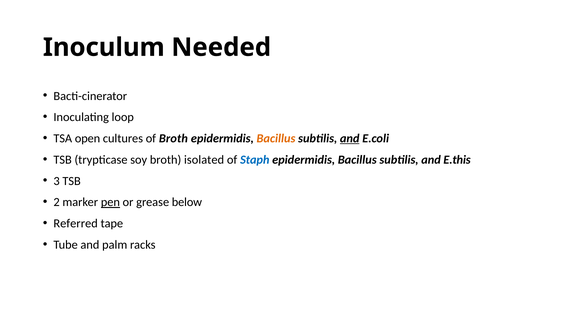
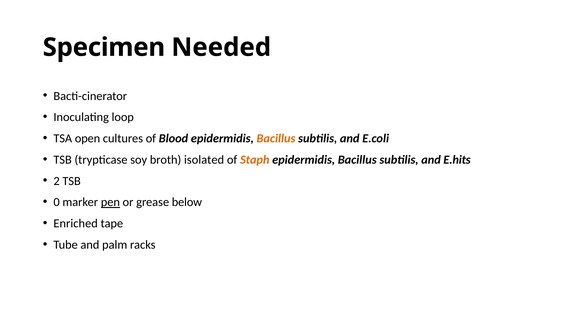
Inoculum: Inoculum -> Specimen (104, 47)
of Broth: Broth -> Blood (173, 138)
and underline: present -> none (350, 138)
Staph colour: blue -> orange (255, 160)
E.this: E.this -> E.hits (457, 160)
3: 3 -> 2 (57, 181)
2: 2 -> 0 (57, 202)
Referred: Referred -> Enriched (76, 223)
